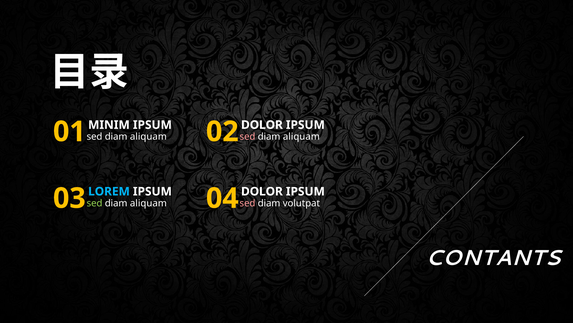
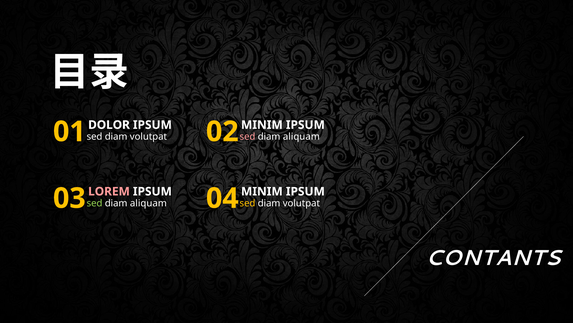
MINIM: MINIM -> DOLOR (109, 125)
DOLOR: DOLOR -> MINIM (262, 125)
aliquam: aliquam -> volutpat (148, 137)
LOREM colour: light blue -> pink (109, 191)
03 DOLOR: DOLOR -> MINIM (262, 191)
sed colour: pink -> yellow (247, 203)
